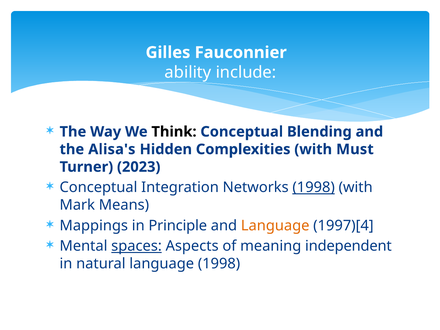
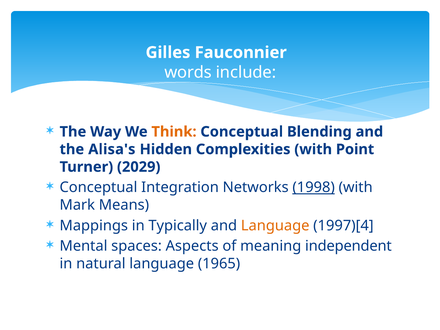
ability: ability -> words (188, 72)
Think colour: black -> orange (174, 132)
Must: Must -> Point (355, 149)
2023: 2023 -> 2029 (139, 167)
Principle: Principle -> Typically (178, 226)
spaces underline: present -> none (137, 246)
language 1998: 1998 -> 1965 (219, 264)
